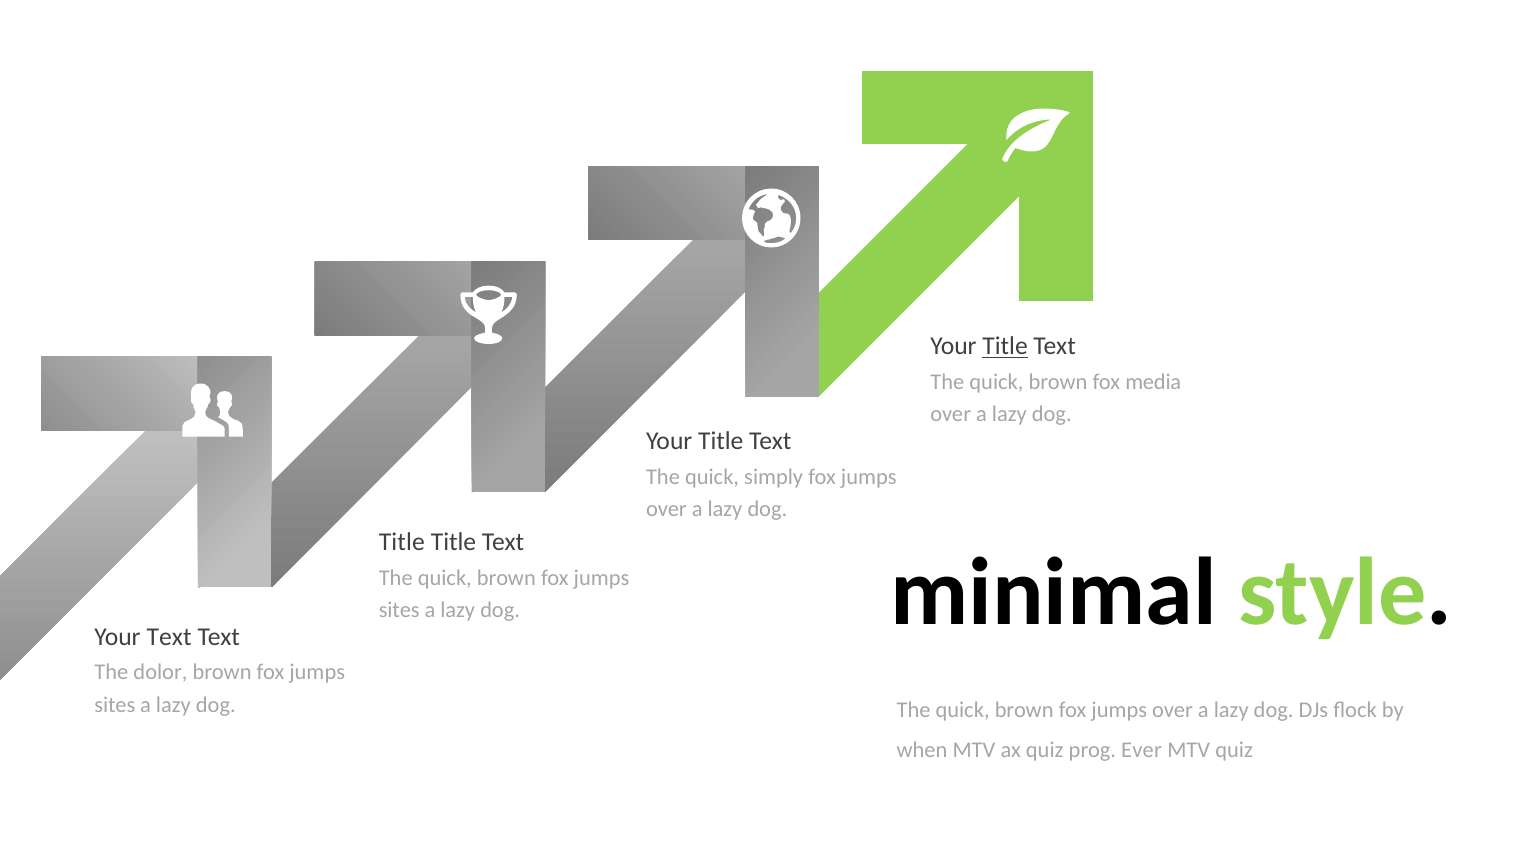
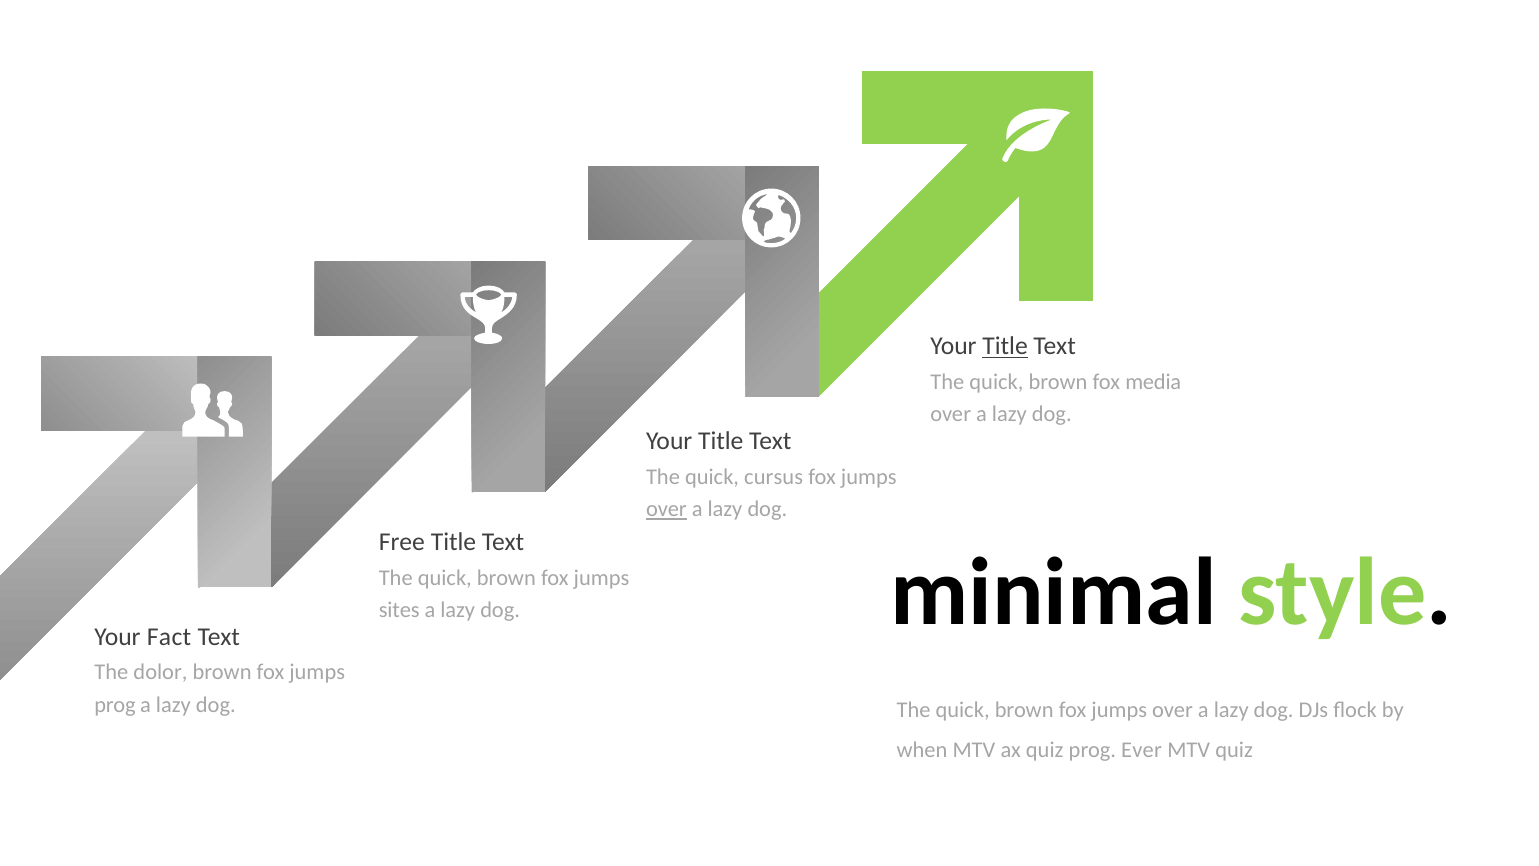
simply: simply -> cursus (774, 477)
over underline: none -> present (666, 509)
Title: Title -> Free (402, 542)
Your Text: Text -> Fact (169, 637)
sites: sites -> prog (115, 705)
